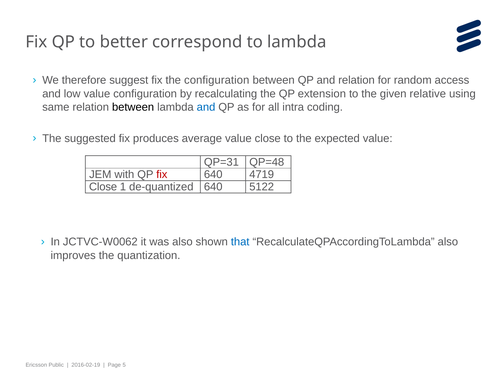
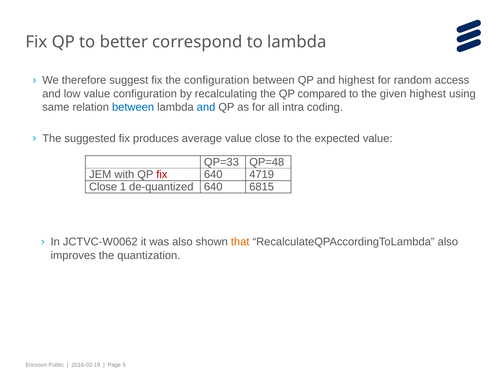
and relation: relation -> highest (356, 80)
extension: extension -> compared (322, 94)
given relative: relative -> highest (428, 94)
between colour: black -> blue (133, 107)
QP=31: QP=31 -> QP=33 (221, 162)
5122: 5122 -> 6815 (262, 187)
that colour: blue -> orange (240, 242)
